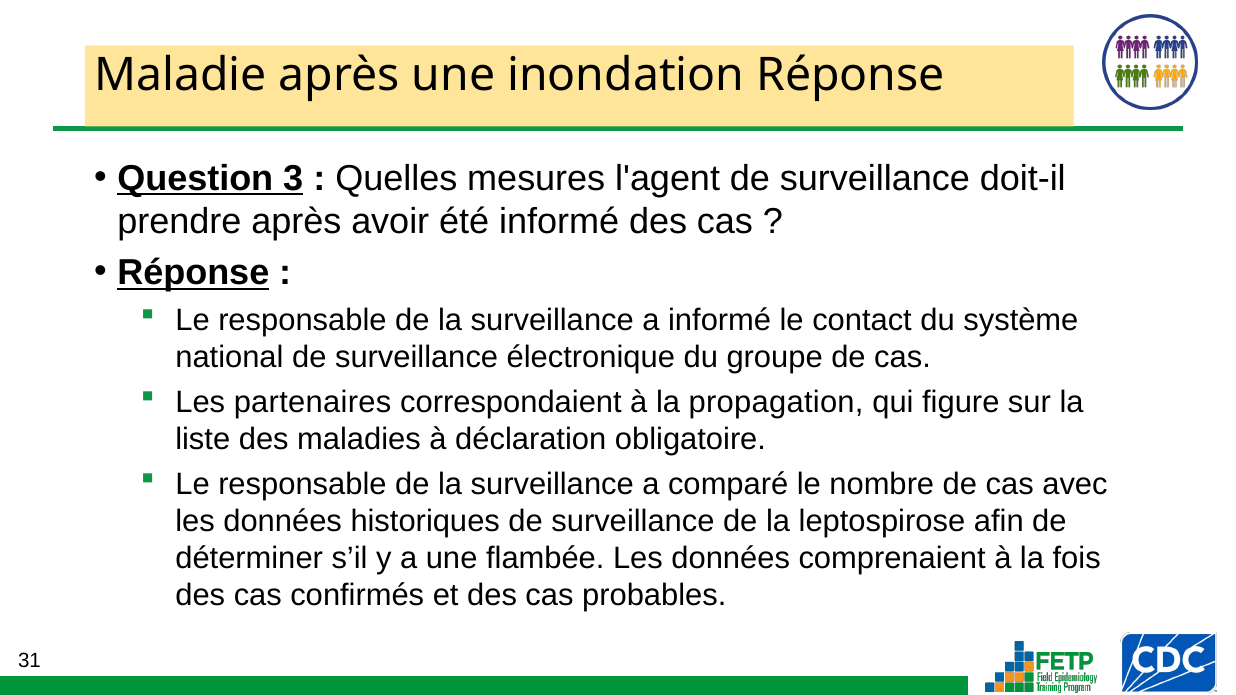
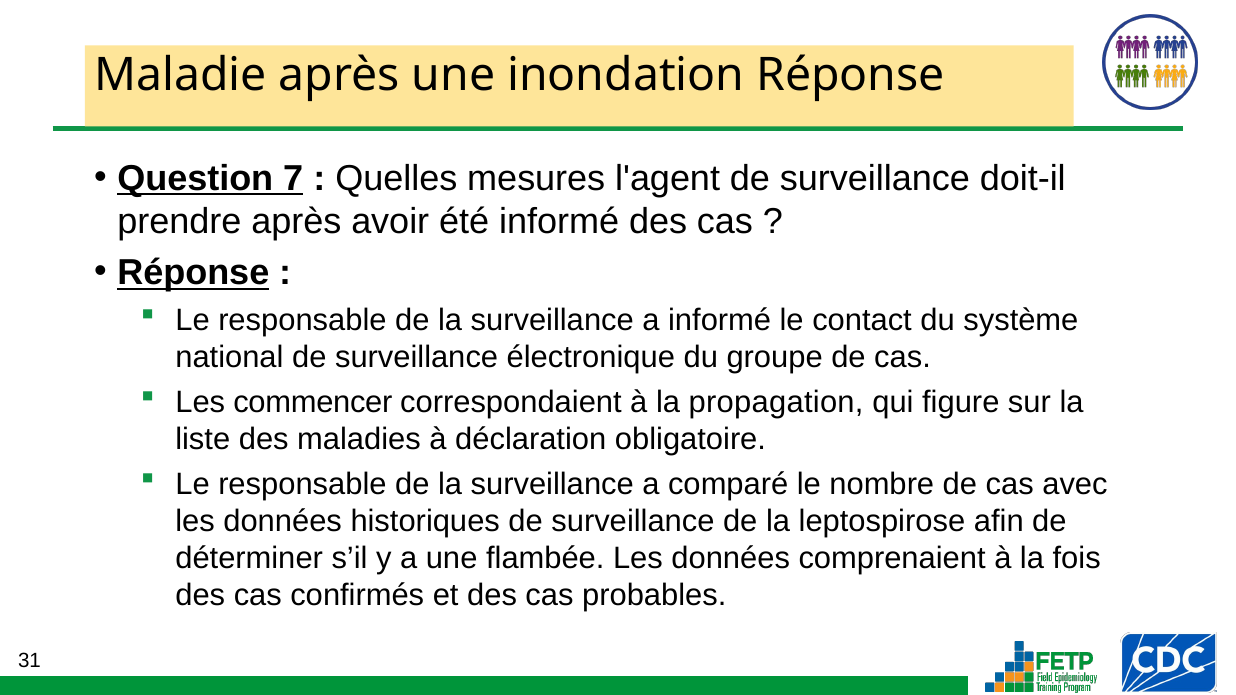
3: 3 -> 7 (293, 179)
partenaires: partenaires -> commencer (313, 402)
